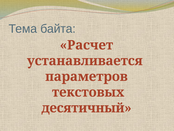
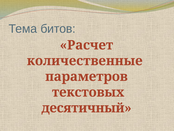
байта: байта -> битов (58, 29)
устанавливается: устанавливается -> количественные (85, 61)
